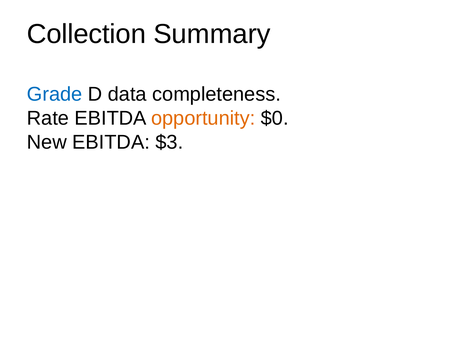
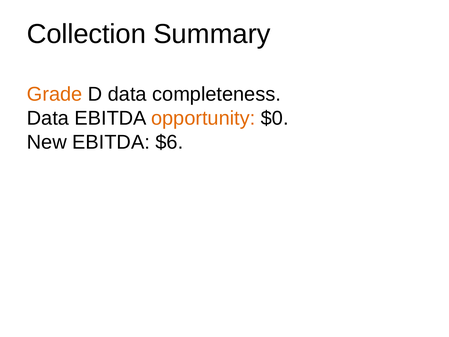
Grade colour: blue -> orange (55, 94)
Rate: Rate -> Data (48, 118)
$3: $3 -> $6 (169, 142)
